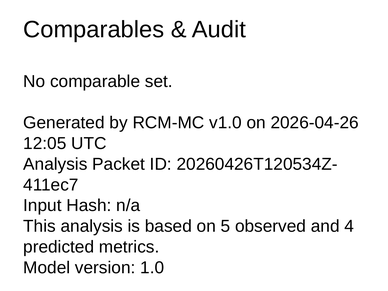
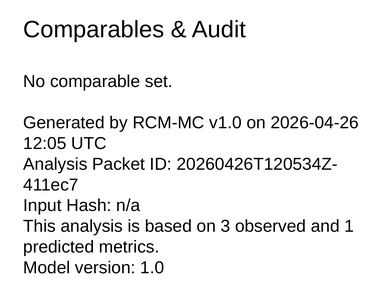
5: 5 -> 3 (225, 226)
4: 4 -> 1 (349, 226)
